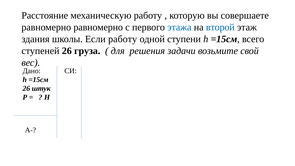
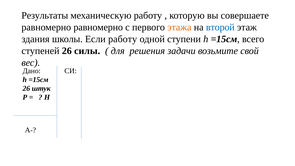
Расстояние: Расстояние -> Результаты (45, 15)
этажа colour: blue -> orange (179, 27)
груза: груза -> силы (87, 51)
